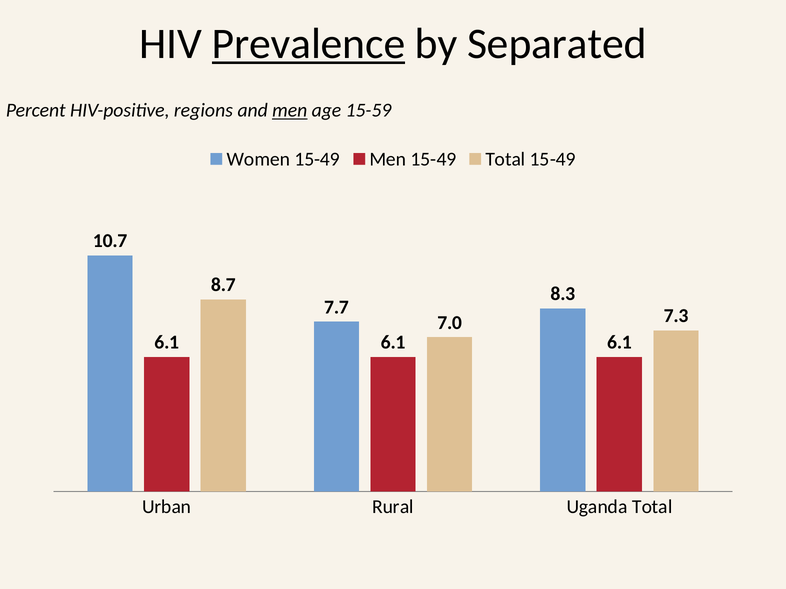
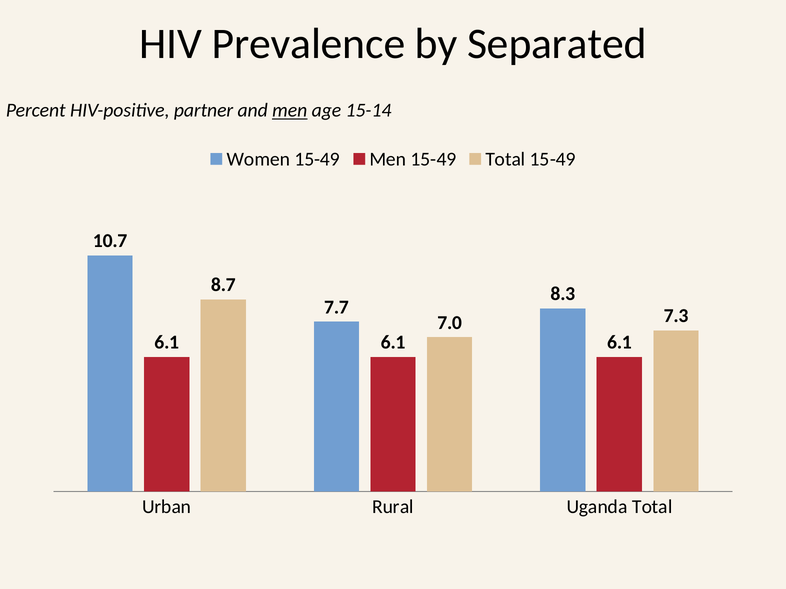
Prevalence underline: present -> none (309, 44)
regions: regions -> partner (204, 111)
15-59: 15-59 -> 15-14 (369, 111)
